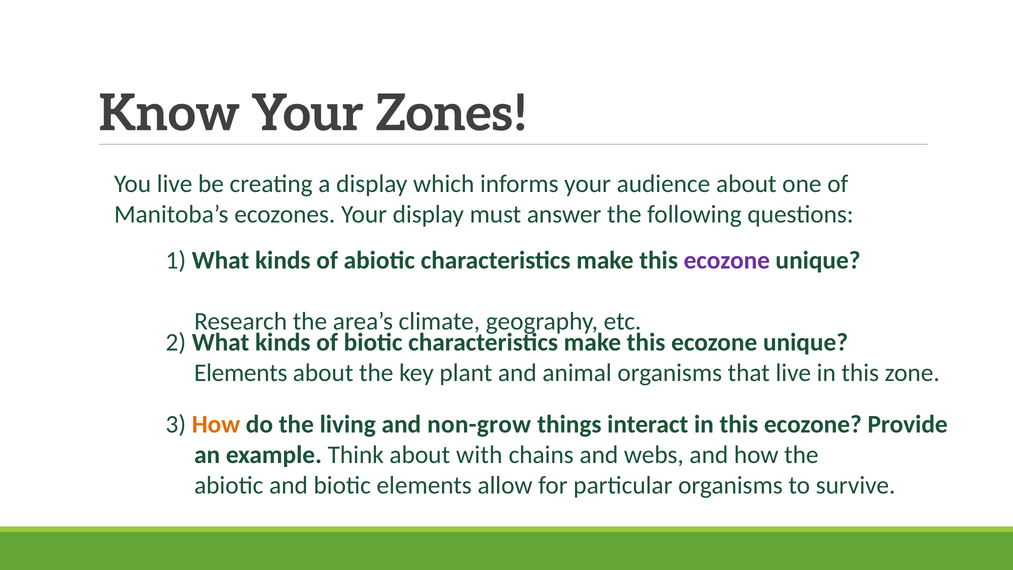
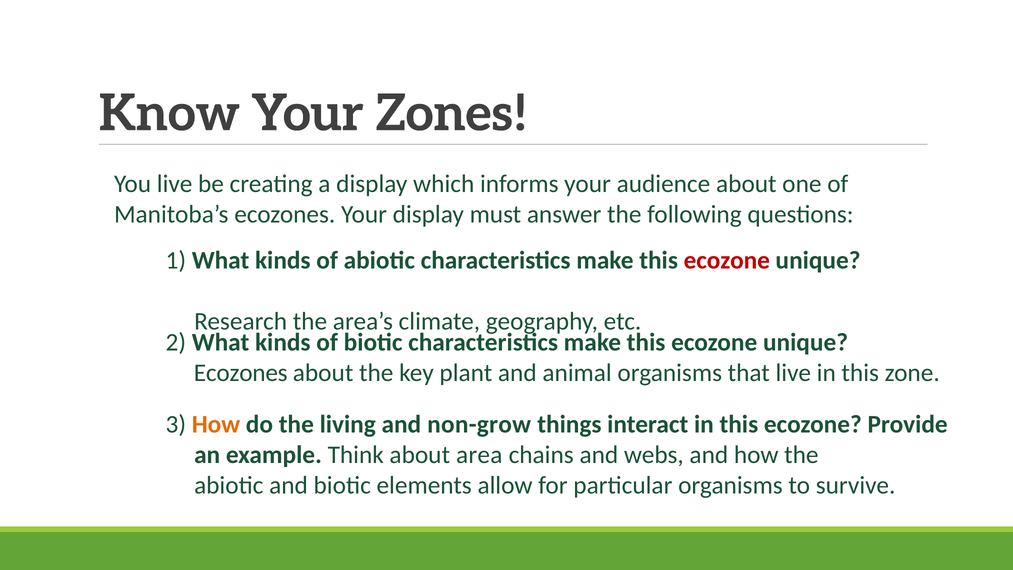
ecozone colour: purple -> red (727, 260)
Elements: Elements -> Ecozones (241, 373)
with: with -> area (479, 455)
